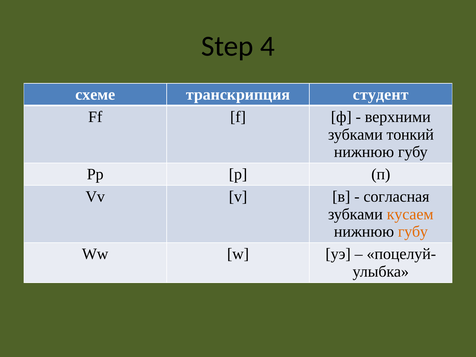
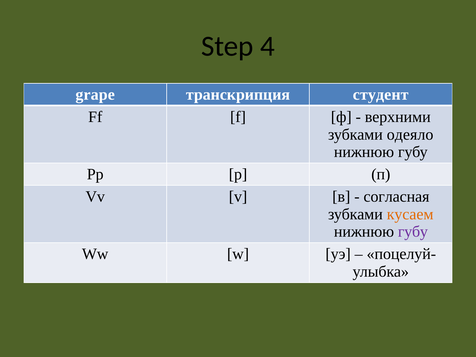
схеме: схеме -> grape (95, 95)
тонкий: тонкий -> одеяло (410, 134)
губу colour: orange -> purple (413, 232)
